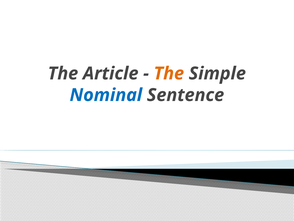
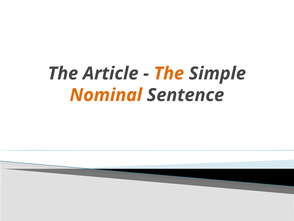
Nominal colour: blue -> orange (106, 95)
